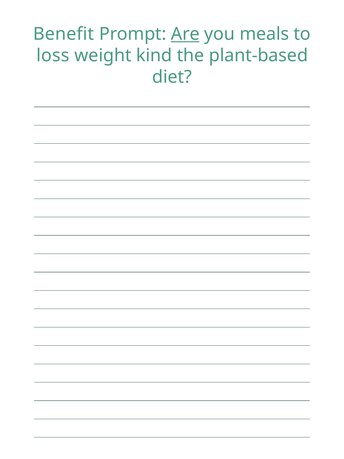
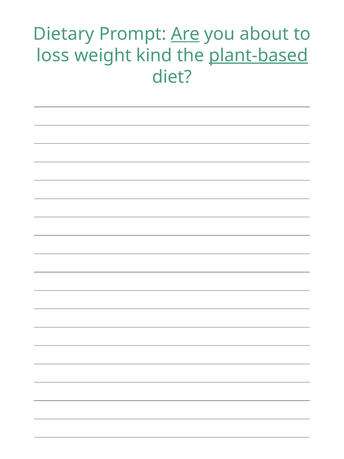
Benefit: Benefit -> Dietary (64, 34)
meals: meals -> about (264, 34)
plant-based underline: none -> present (258, 55)
